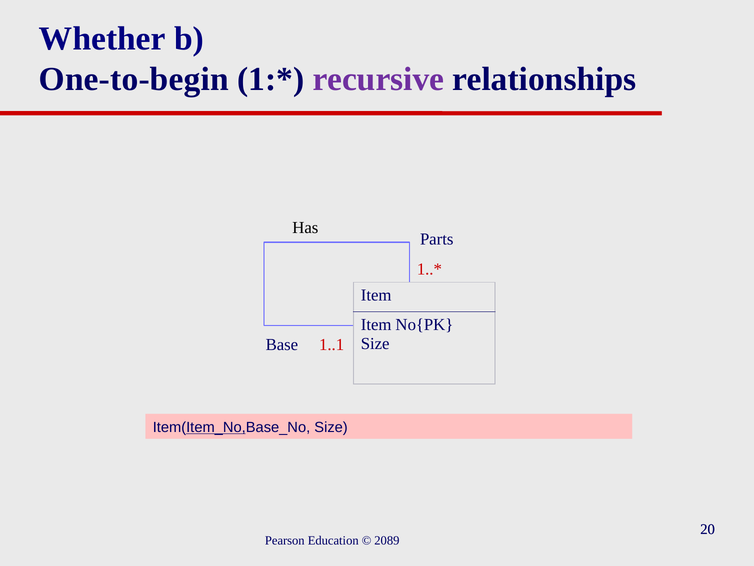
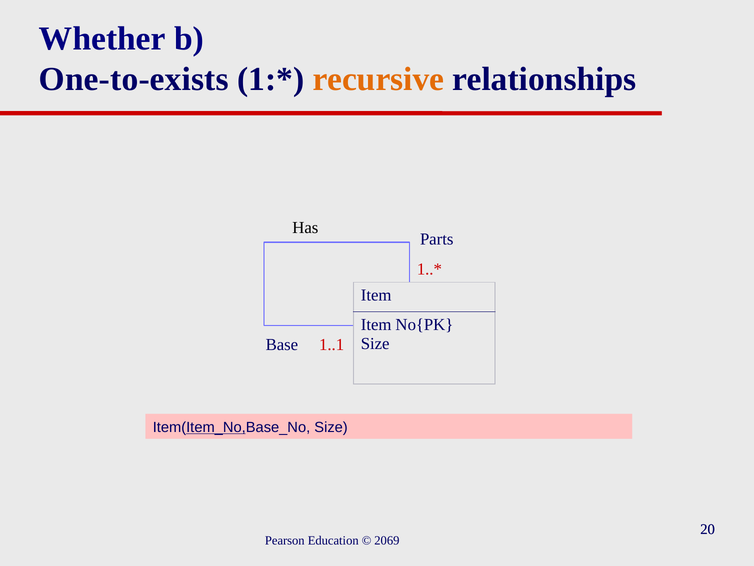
One-to-begin: One-to-begin -> One-to-exists (134, 79)
recursive colour: purple -> orange (378, 79)
2089: 2089 -> 2069 (387, 540)
